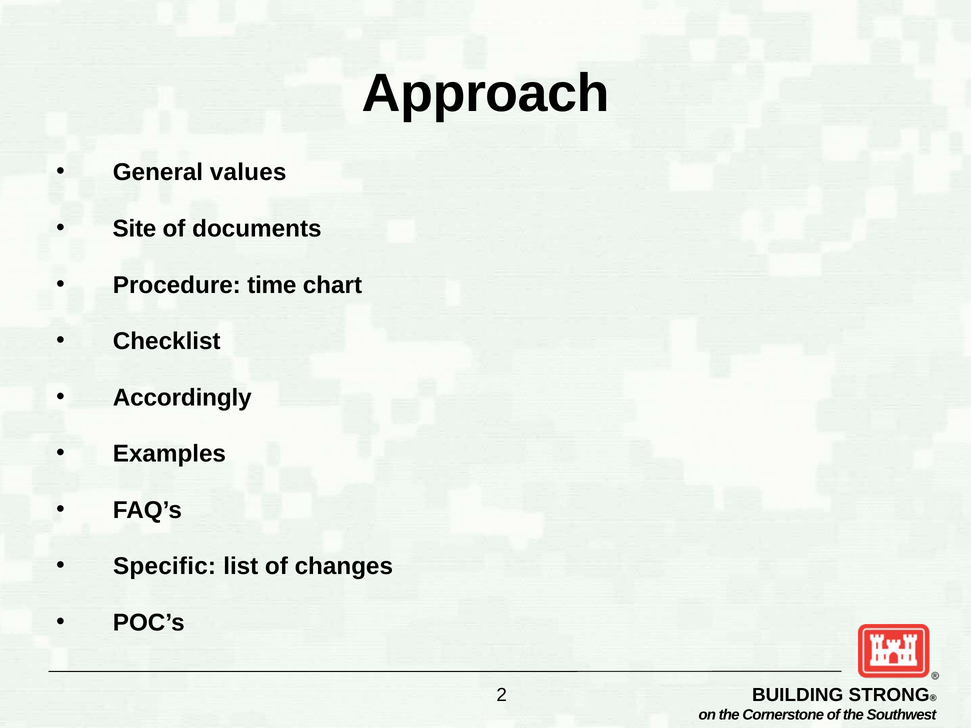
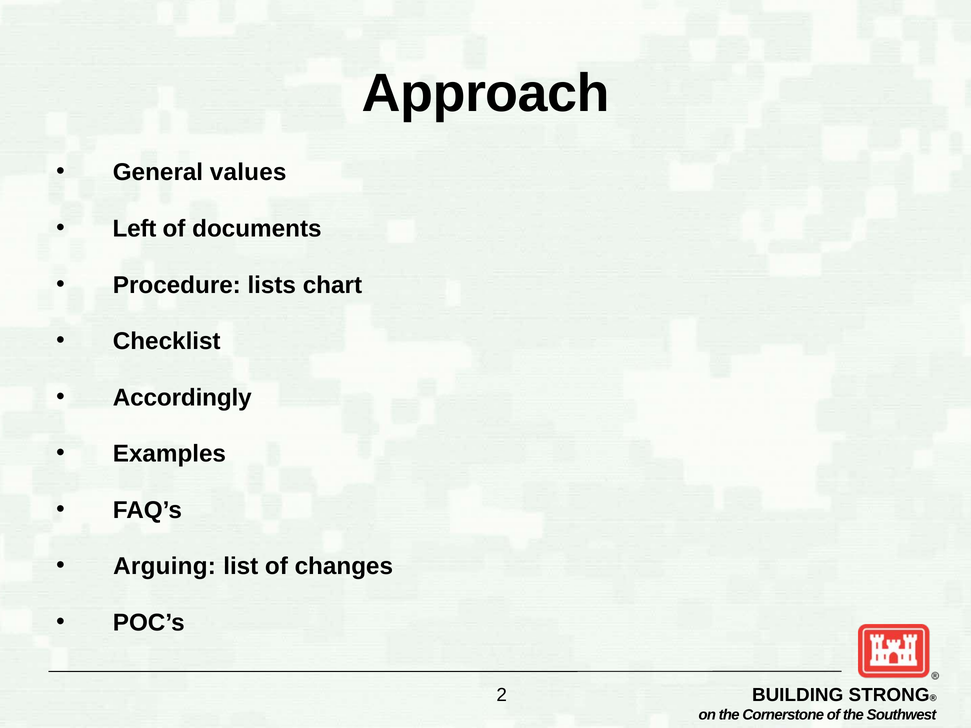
Site: Site -> Left (134, 229)
time: time -> lists (272, 285)
Specific: Specific -> Arguing (165, 567)
